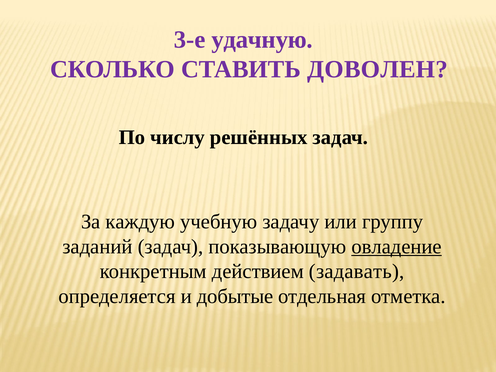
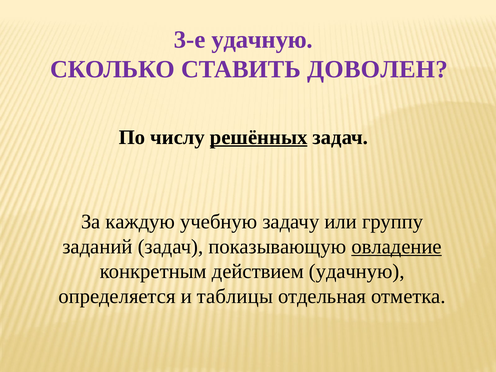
решённых underline: none -> present (259, 137)
действием задавать: задавать -> удачную (357, 271)
добытые: добытые -> таблицы (235, 296)
